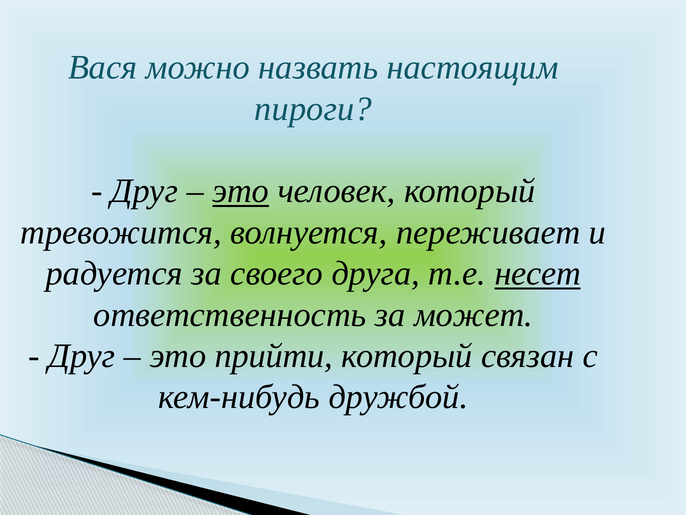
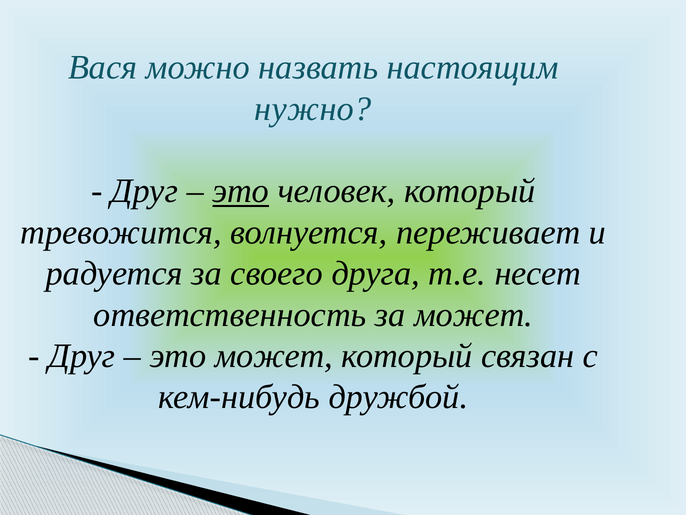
пироги: пироги -> нужно (313, 109)
несет underline: present -> none (538, 273)
это прийти: прийти -> может (274, 356)
